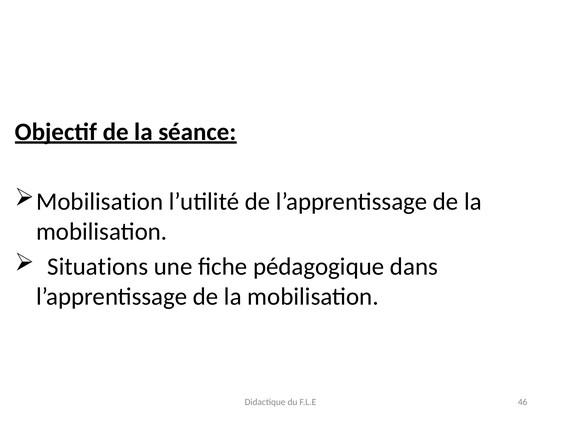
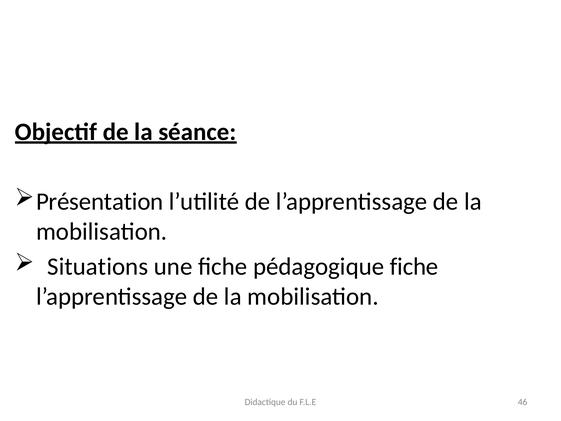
Mobilisation: Mobilisation -> Présentation (100, 202)
pédagogique dans: dans -> fiche (414, 266)
